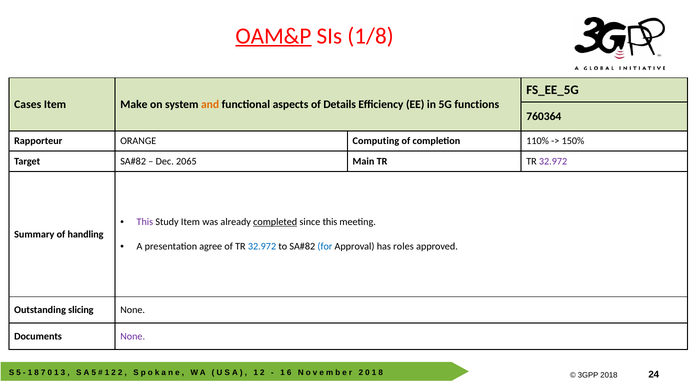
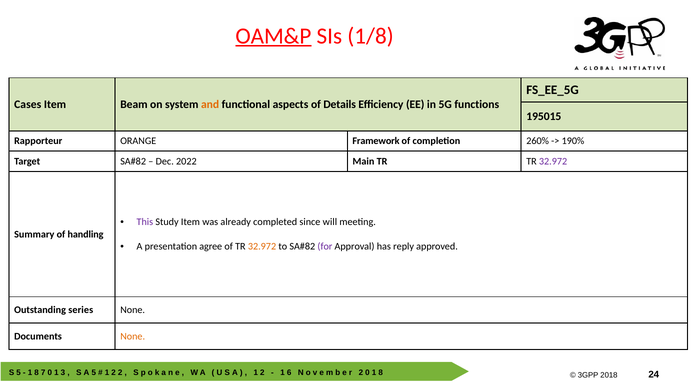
Make: Make -> Beam (134, 105)
760364: 760364 -> 195015 (544, 117)
Computing: Computing -> Framework (376, 141)
110%: 110% -> 260% (538, 141)
150%: 150% -> 190% (573, 141)
2065: 2065 -> 2022 (186, 162)
completed underline: present -> none (275, 222)
since this: this -> will (330, 222)
32.972 colour: blue -> orange (262, 247)
for colour: blue -> purple (325, 247)
roles: roles -> reply (404, 247)
slicing: slicing -> series (81, 310)
None colour: purple -> orange (133, 337)
